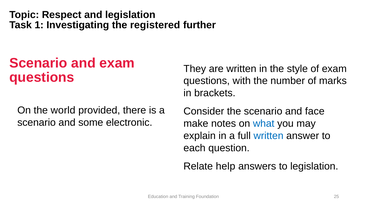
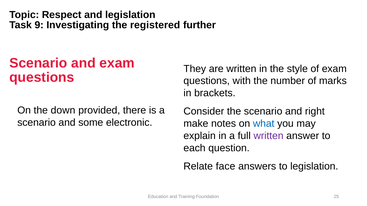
1: 1 -> 9 (39, 25)
world: world -> down (63, 110)
face: face -> right (315, 112)
written colour: blue -> purple (269, 136)
help: help -> face (226, 167)
